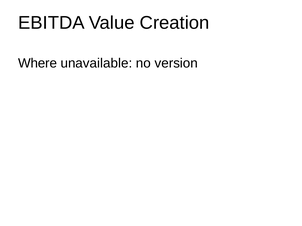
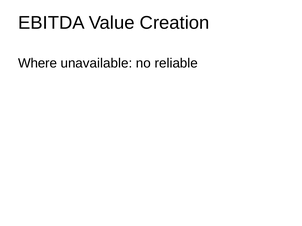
version: version -> reliable (176, 63)
